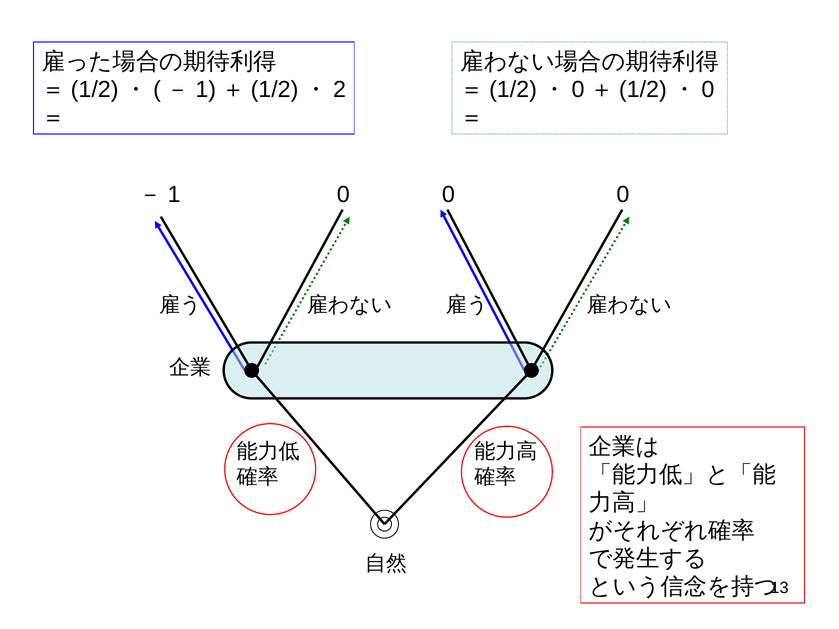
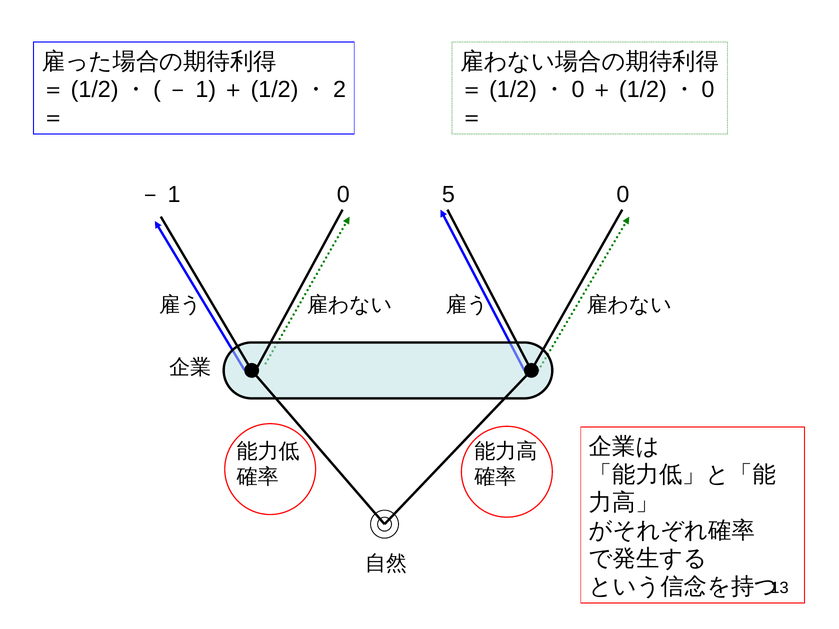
－1 0 0: 0 -> 5 (448, 195)
